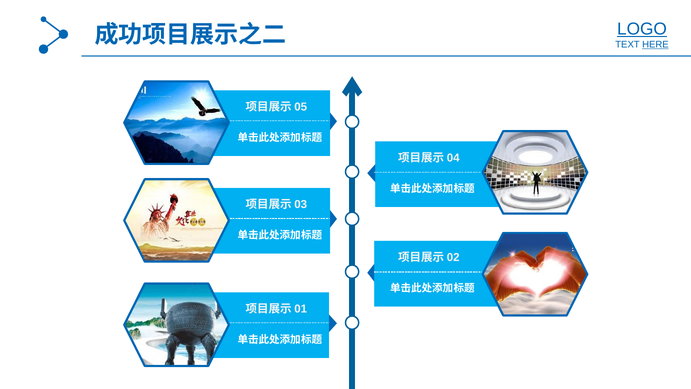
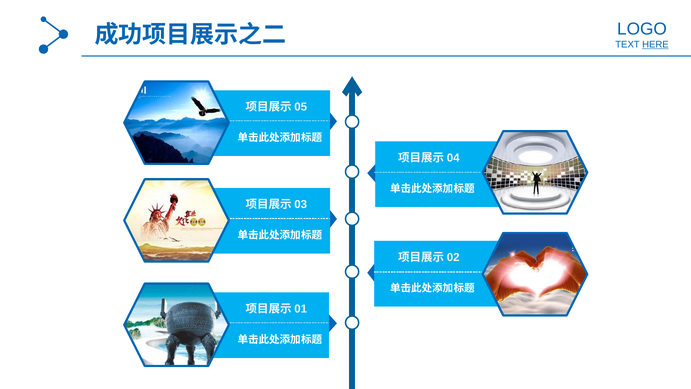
LOGO underline: present -> none (642, 29)
